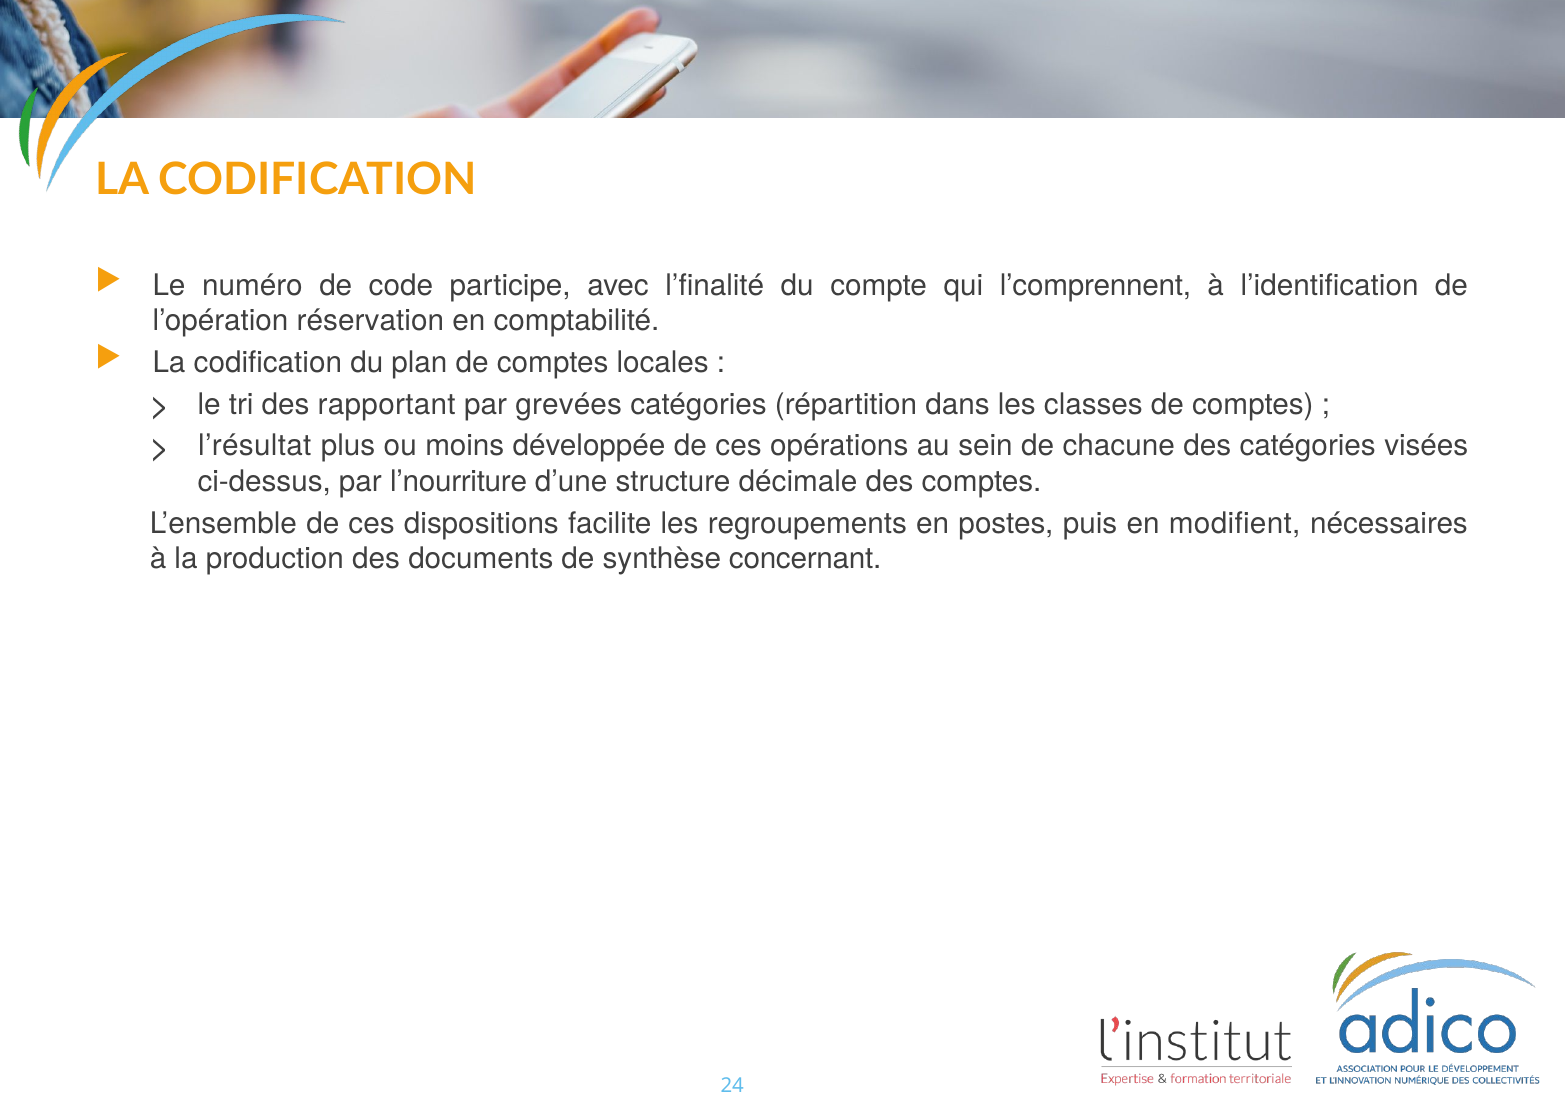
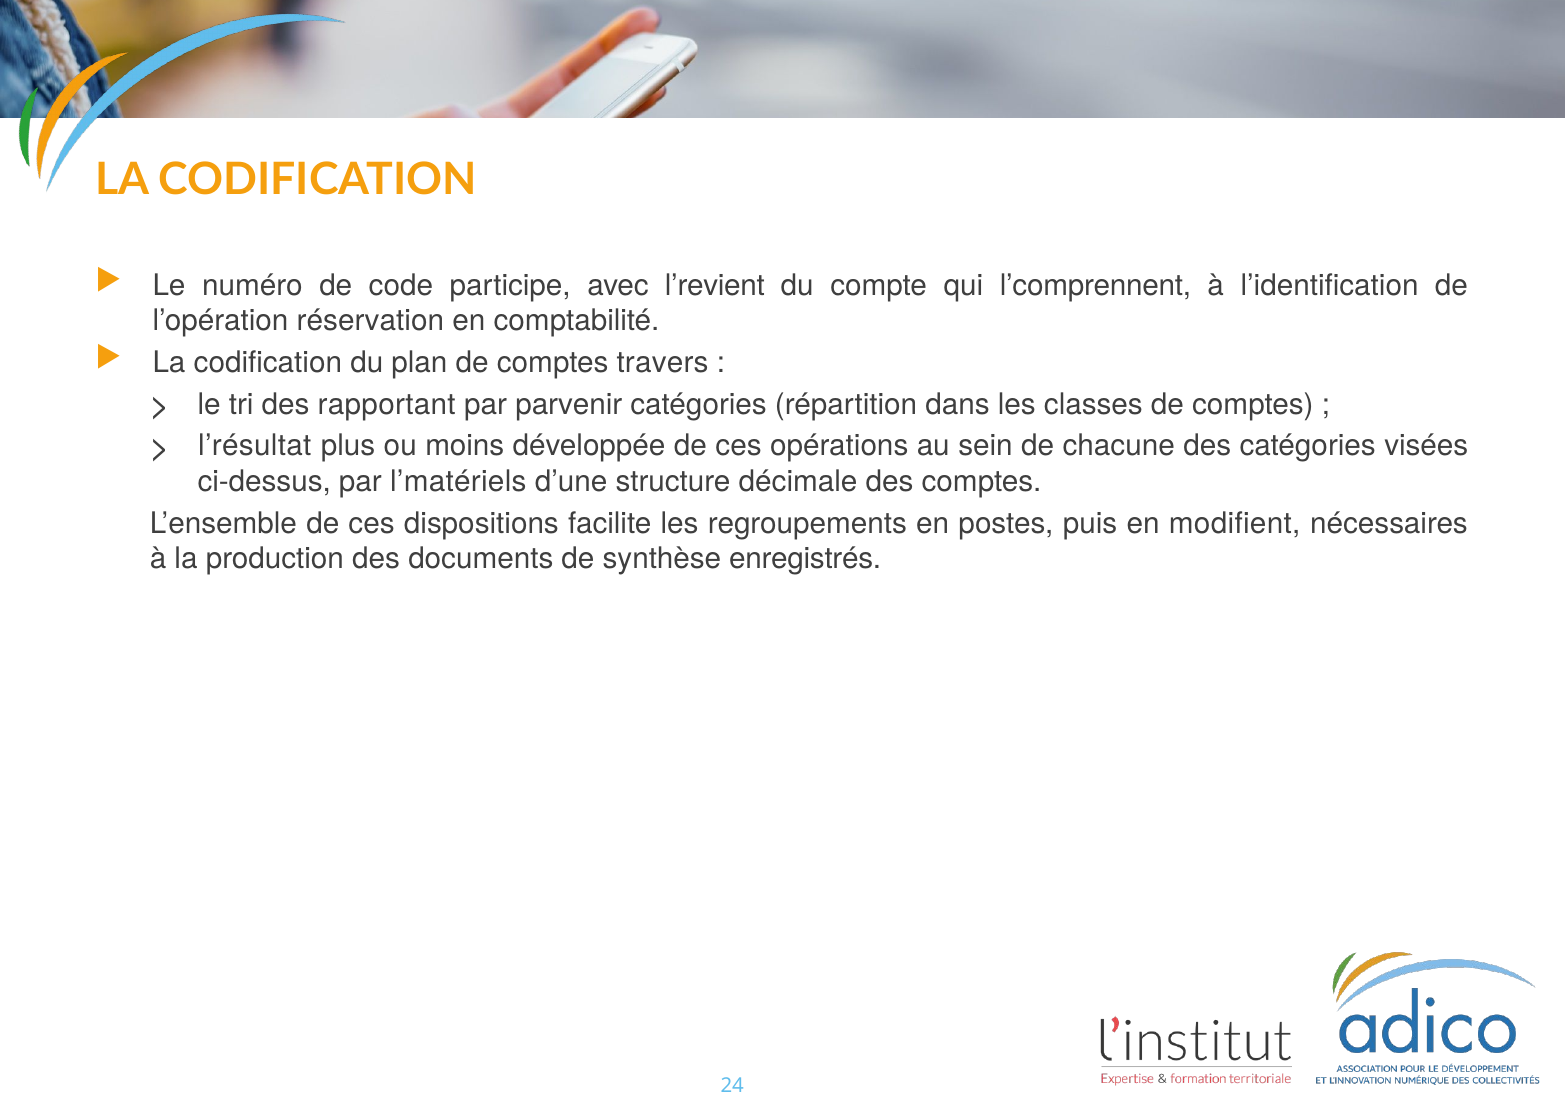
l’finalité: l’finalité -> l’revient (715, 285)
locales: locales -> travers (662, 363)
grevées: grevées -> parvenir (569, 404)
l’nourriture: l’nourriture -> l’matériels (458, 481)
concernant: concernant -> enregistrés (805, 559)
